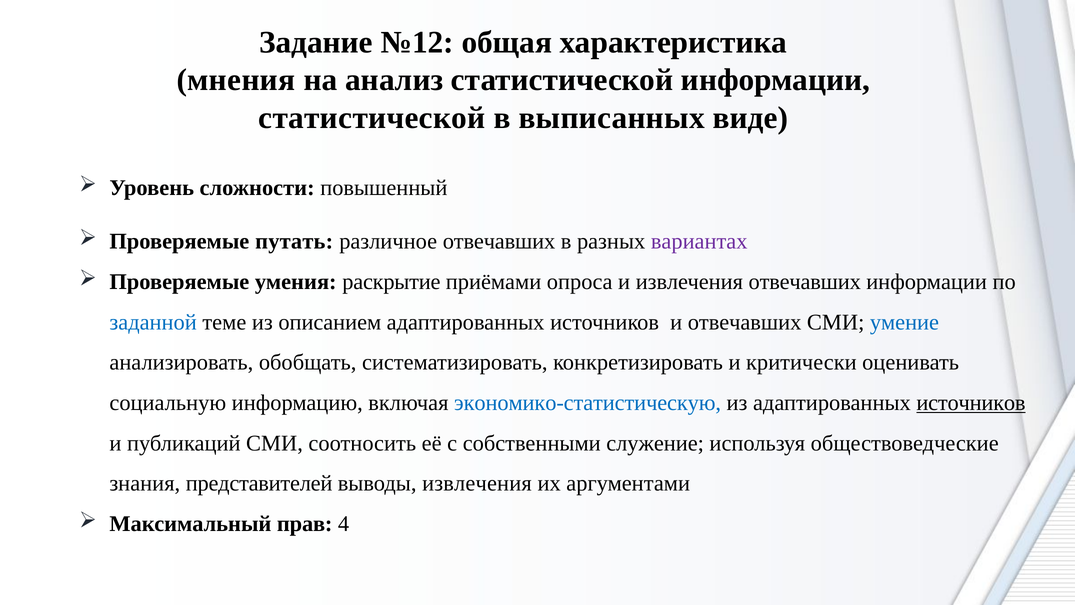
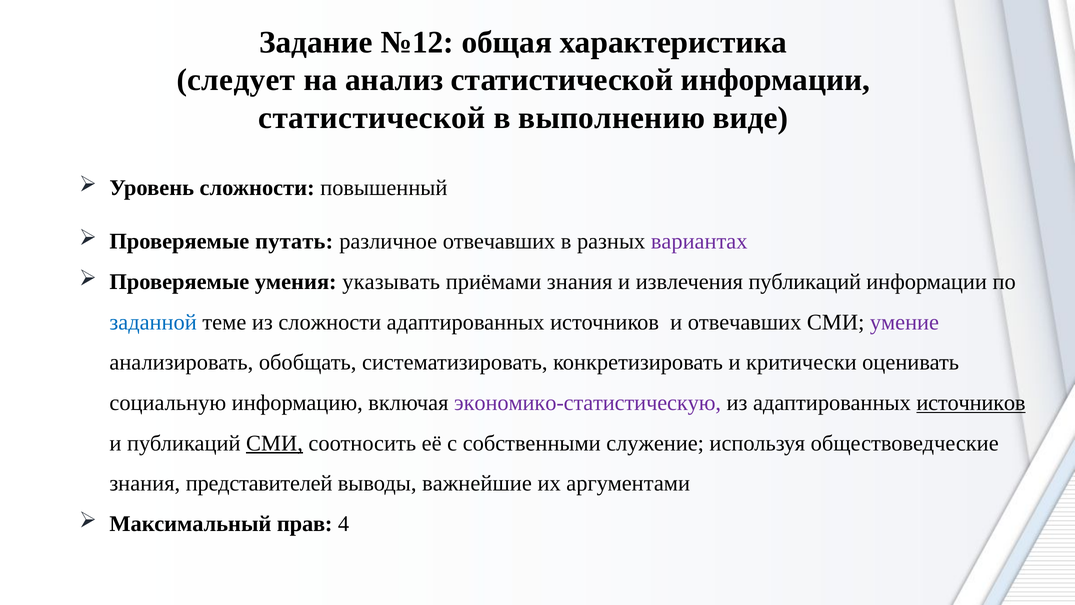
мнения: мнения -> следует (236, 80)
выписанных: выписанных -> выполнению (612, 118)
раскрытие: раскрытие -> указывать (391, 282)
приёмами опроса: опроса -> знания (580, 282)
извлечения отвечавших: отвечавших -> публикаций (805, 282)
из описанием: описанием -> сложности (330, 322)
умение colour: blue -> purple (904, 322)
экономико-статистическую colour: blue -> purple (588, 403)
СМИ underline: none -> present (274, 443)
выводы извлечения: извлечения -> важнейшие (477, 483)
